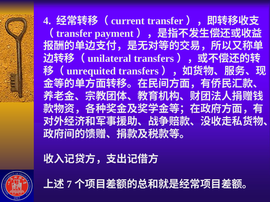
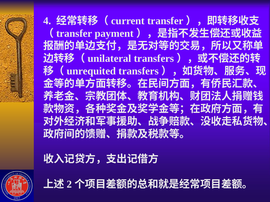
7: 7 -> 2 (69, 185)
